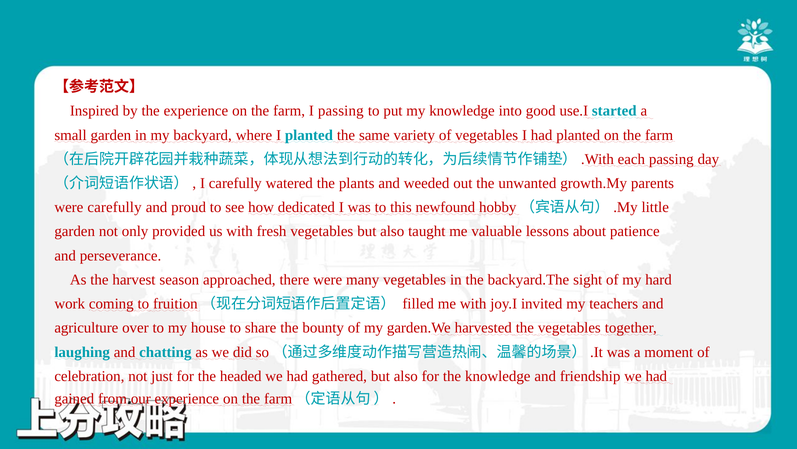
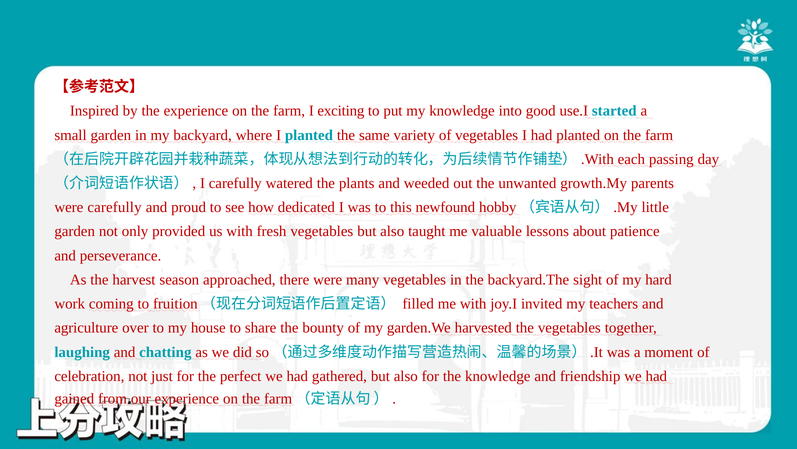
I passing: passing -> exciting (341, 111)
headed: headed -> perfect (241, 376)
